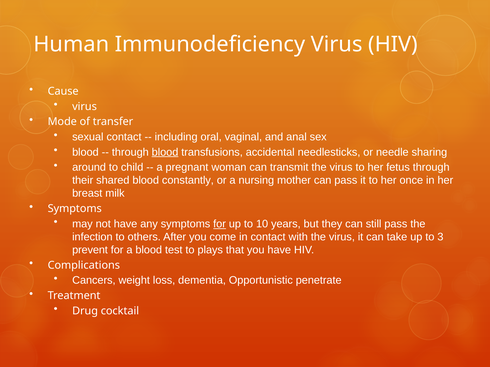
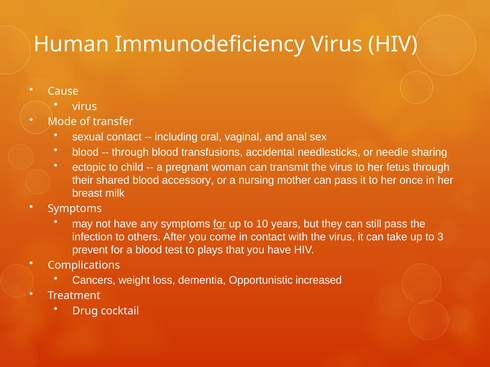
blood underline: present -> none (165, 152)
around: around -> ectopic (89, 168)
constantly: constantly -> accessory (188, 181)
penetrate: penetrate -> increased (319, 281)
